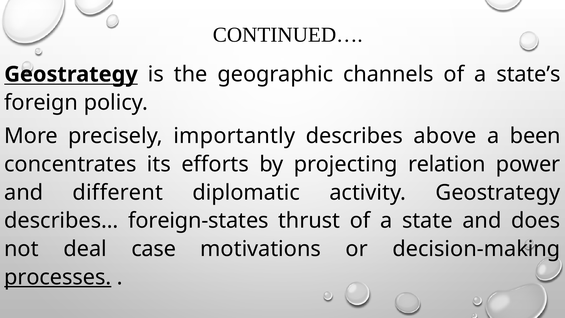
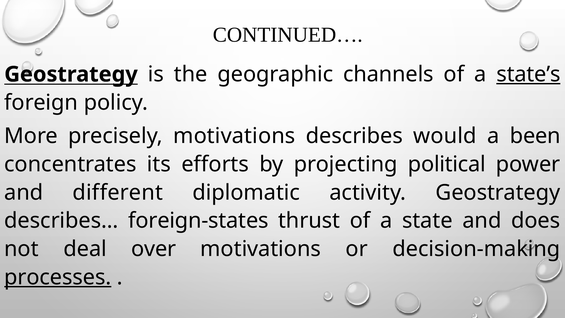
state’s underline: none -> present (528, 74)
precisely importantly: importantly -> motivations (234, 136)
above: above -> would (445, 136)
relation: relation -> political (447, 164)
case: case -> over (154, 249)
